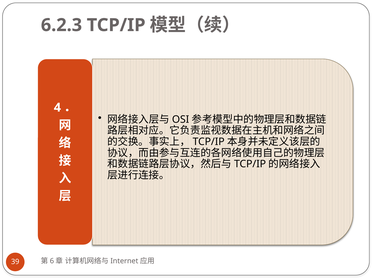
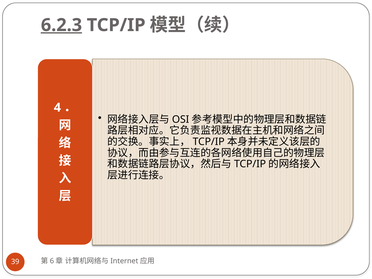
6.2.3 underline: none -> present (61, 25)
